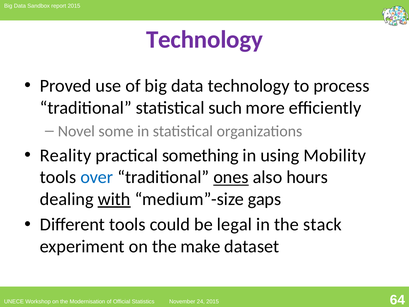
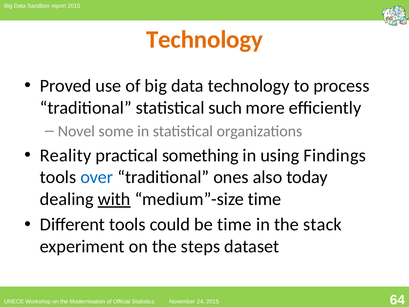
Technology colour: purple -> orange (205, 40)
Mobility: Mobility -> Findings (335, 155)
ones underline: present -> none (231, 177)
hours: hours -> today (307, 177)
medium”-size gaps: gaps -> time (264, 199)
be legal: legal -> time (234, 224)
make: make -> steps (200, 246)
